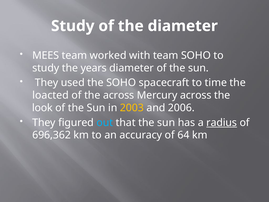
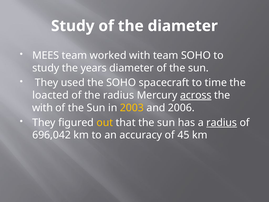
the across: across -> radius (119, 95)
across underline: none -> present (196, 95)
look: look -> with (42, 108)
out colour: light blue -> yellow (105, 122)
696,362: 696,362 -> 696,042 (52, 135)
64: 64 -> 45 (183, 135)
